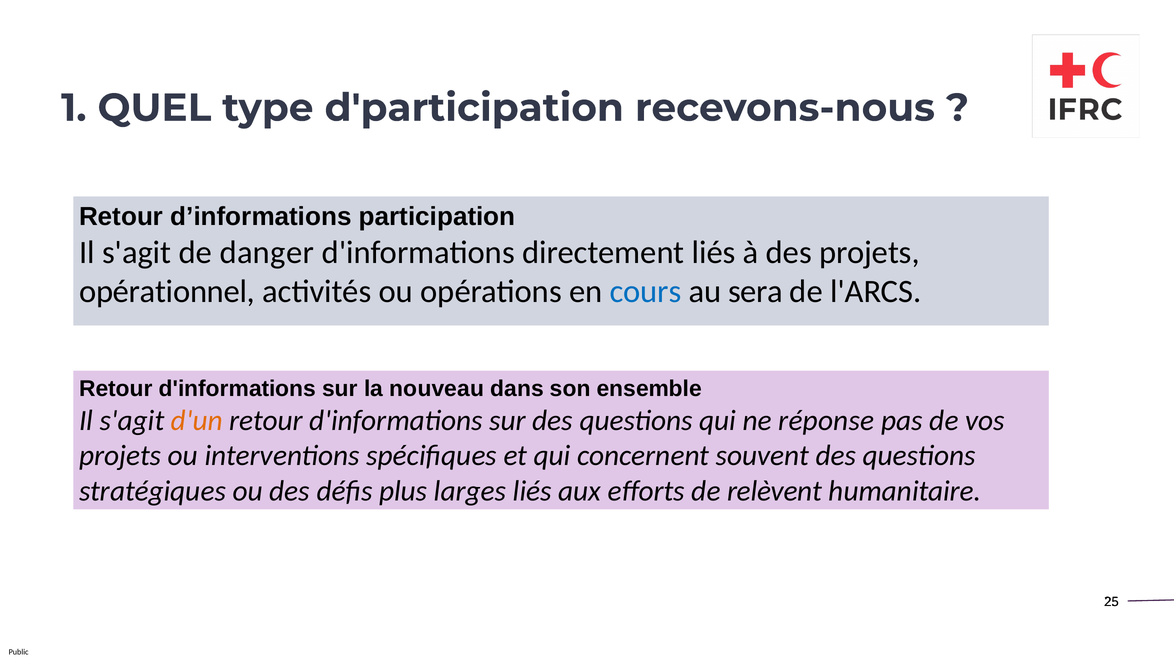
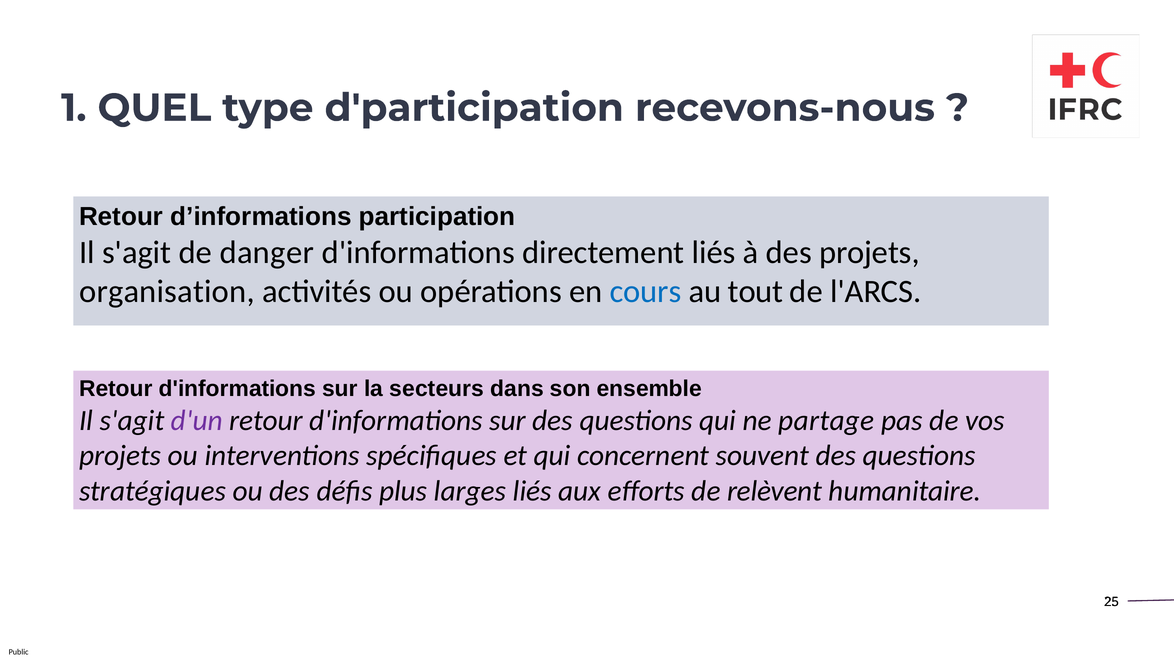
opérationnel: opérationnel -> organisation (167, 292)
sera: sera -> tout (755, 292)
nouveau: nouveau -> secteurs (437, 389)
d'un colour: orange -> purple (197, 421)
réponse: réponse -> partage (826, 421)
